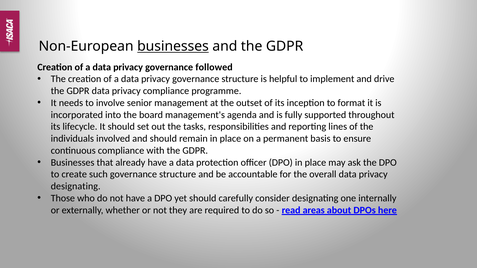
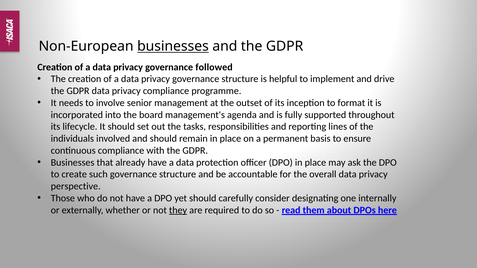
designating: designating -> perspective (76, 187)
they underline: none -> present (178, 210)
areas: areas -> them (314, 210)
